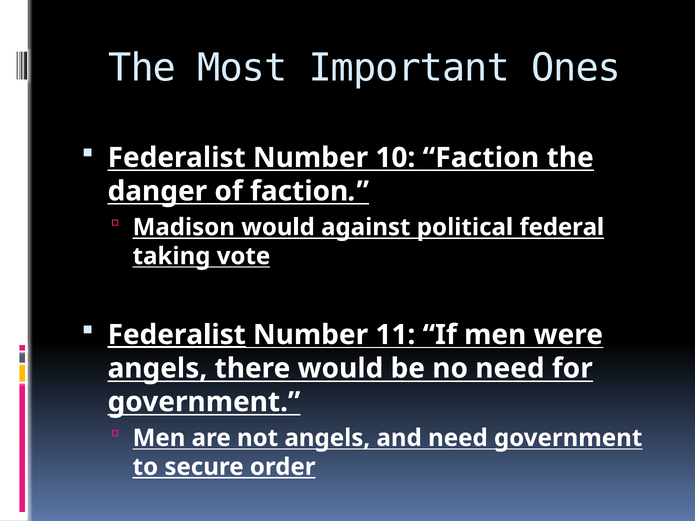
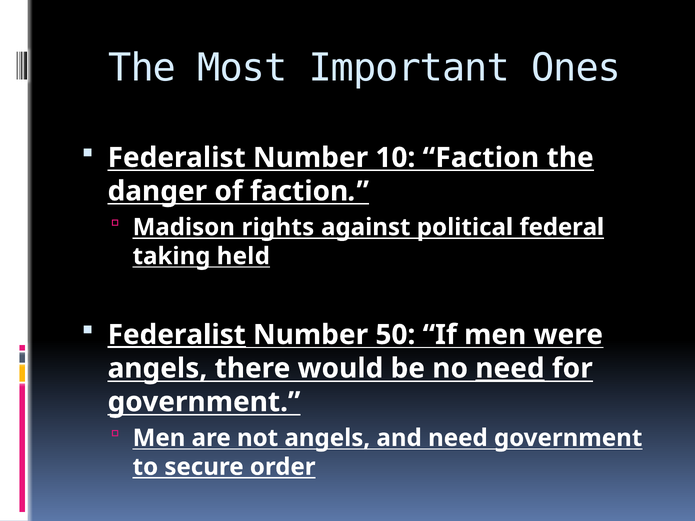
Madison would: would -> rights (278, 227)
vote: vote -> held (243, 256)
11: 11 -> 50 (395, 335)
need underline: none -> present (510, 369)
